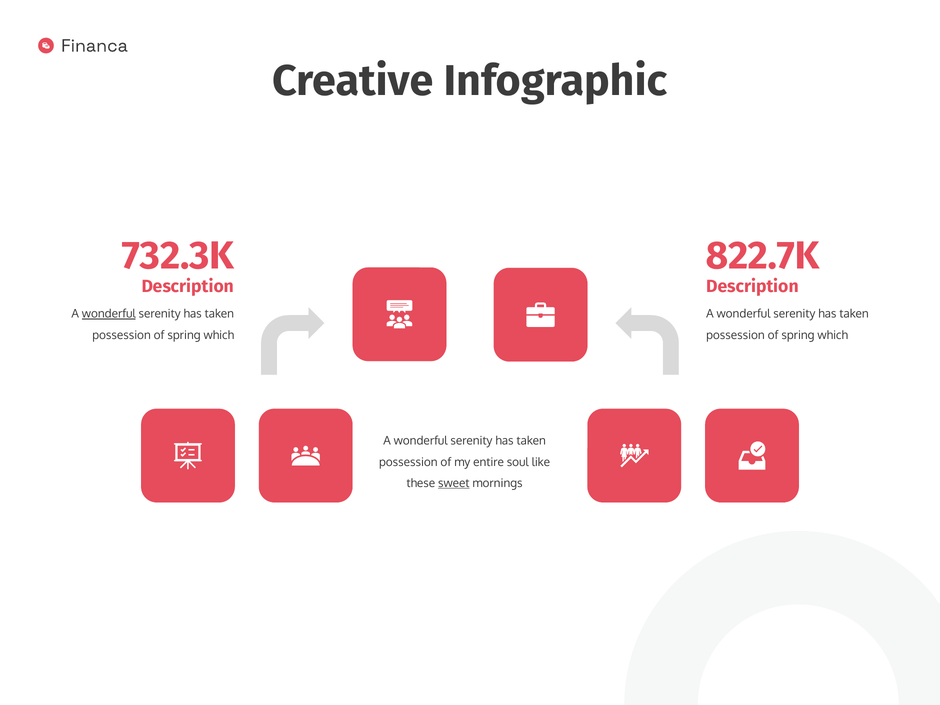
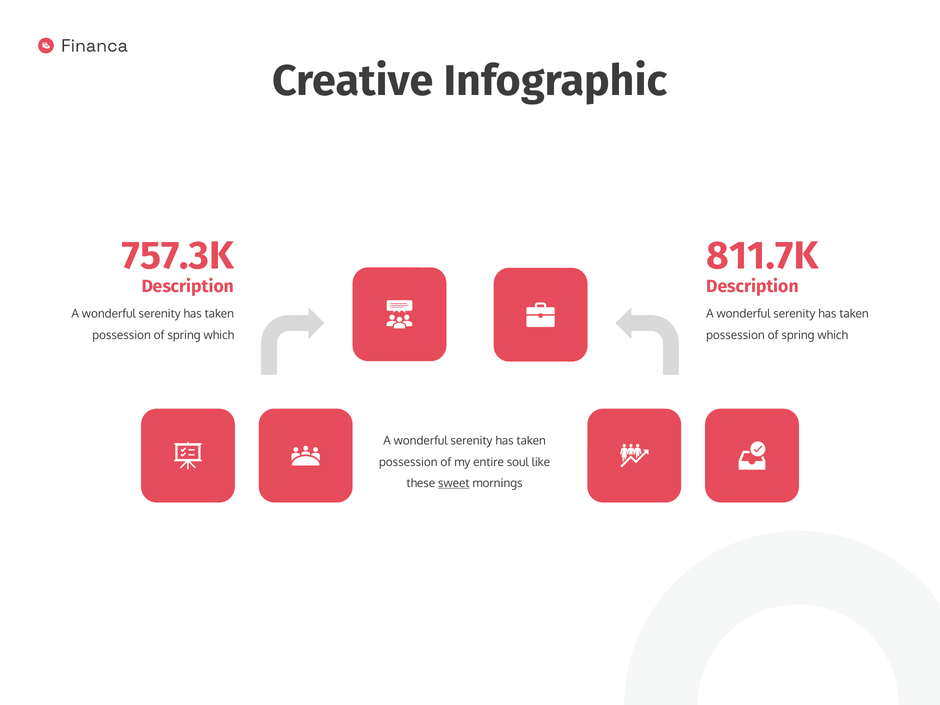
732.3K: 732.3K -> 757.3K (178, 256)
822.7K: 822.7K -> 811.7K (762, 256)
wonderful underline: present -> none (109, 314)
